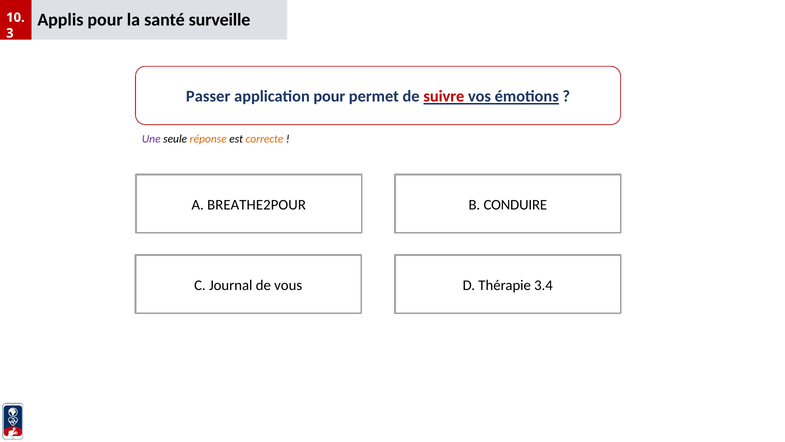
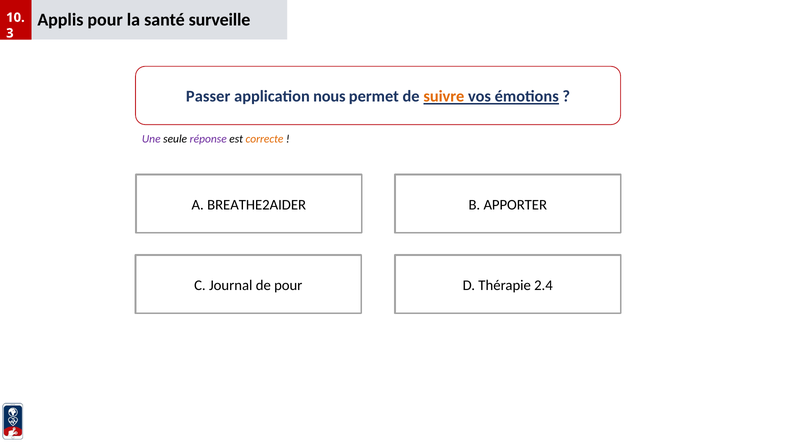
application pour: pour -> nous (329, 96)
suivre colour: red -> orange (444, 96)
réponse colour: orange -> purple (208, 139)
BREATHE2POUR: BREATHE2POUR -> BREATHE2AIDER (257, 205)
CONDUIRE: CONDUIRE -> APPORTER (515, 205)
de vous: vous -> pour (288, 285)
3.4: 3.4 -> 2.4 (543, 285)
